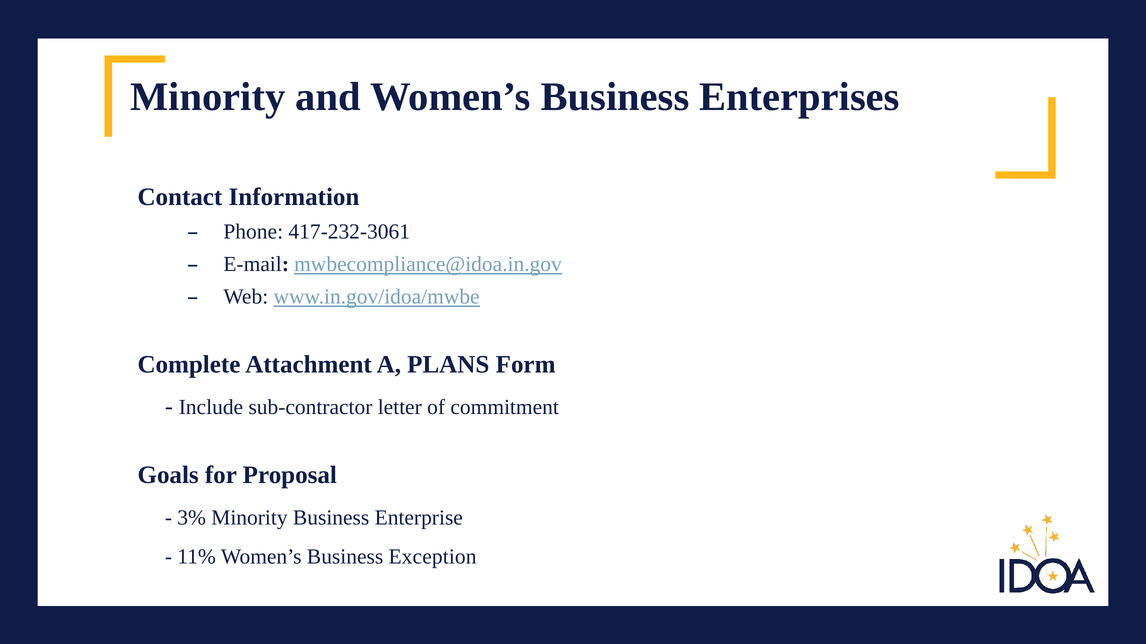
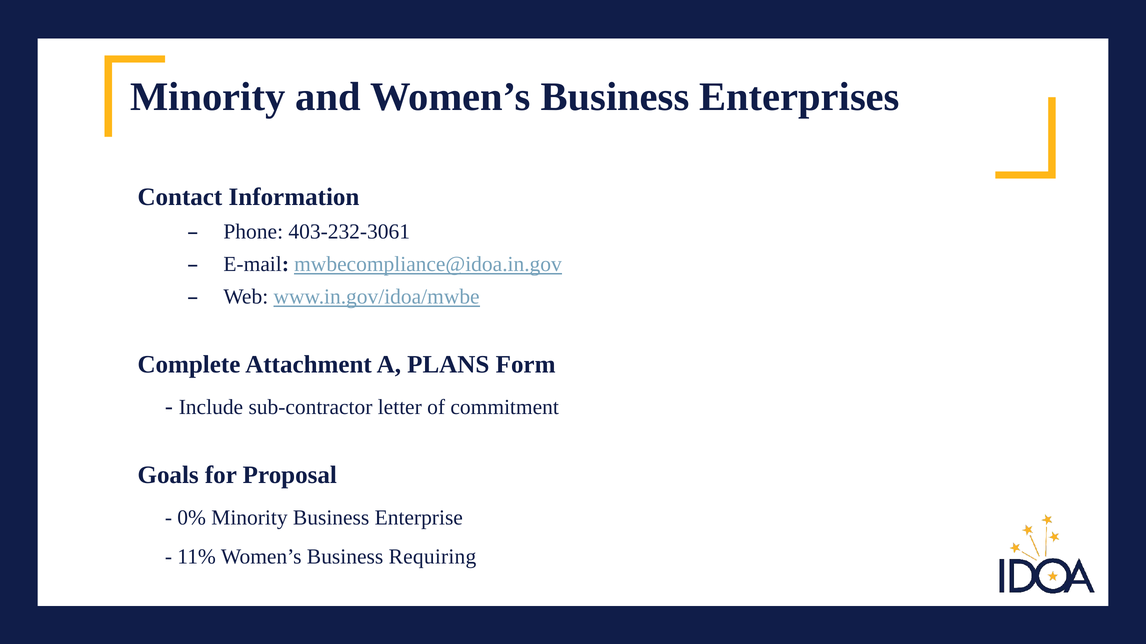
417-232-3061: 417-232-3061 -> 403-232-3061 (349, 232)
3%: 3% -> 0% (192, 518)
Exception: Exception -> Requiring (432, 557)
